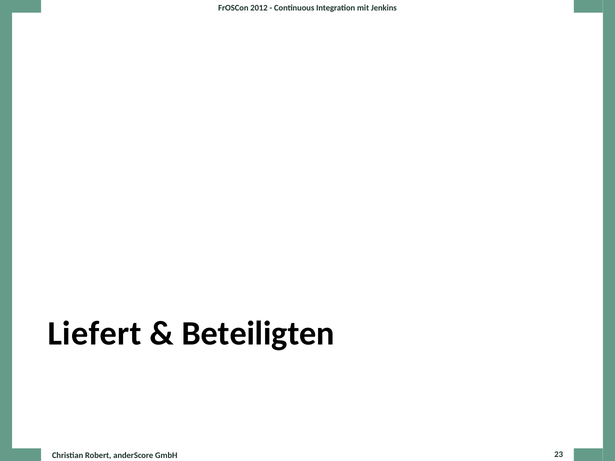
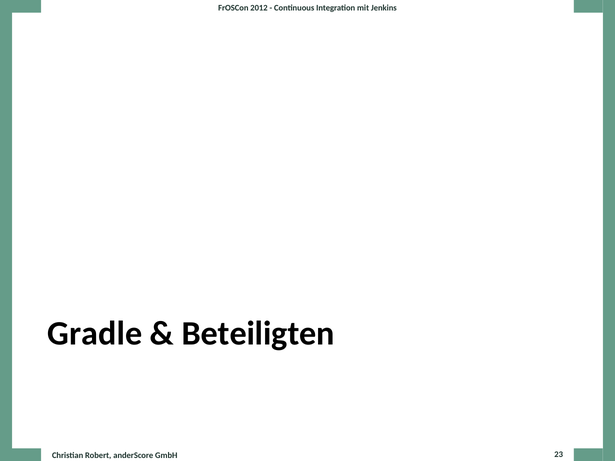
Liefert: Liefert -> Gradle (95, 334)
